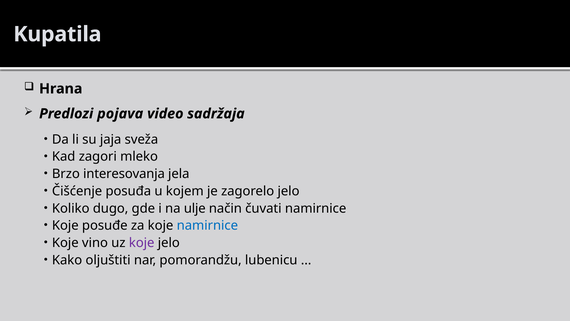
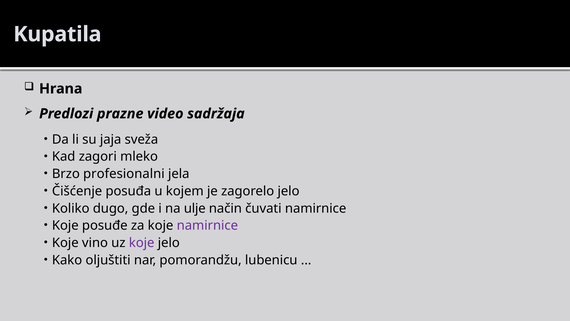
pojava: pojava -> prazne (120, 114)
interesovanja: interesovanja -> profesionalni (124, 174)
namirnice colour: blue -> purple (207, 225)
